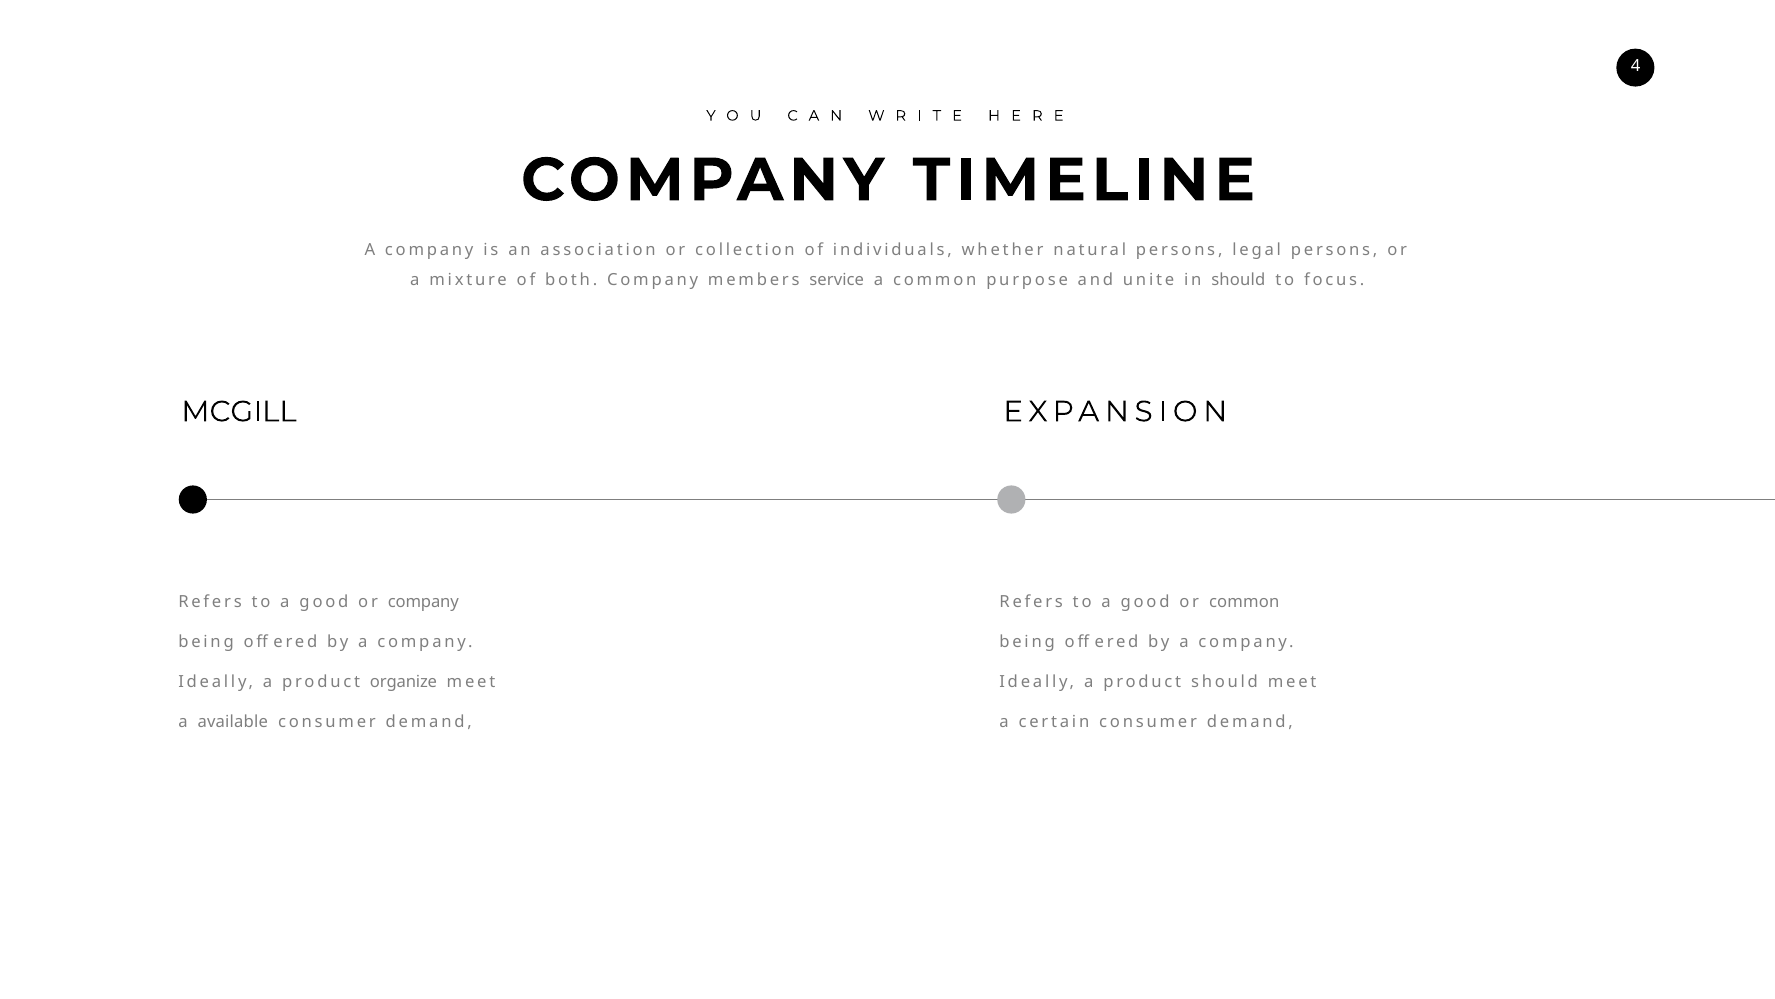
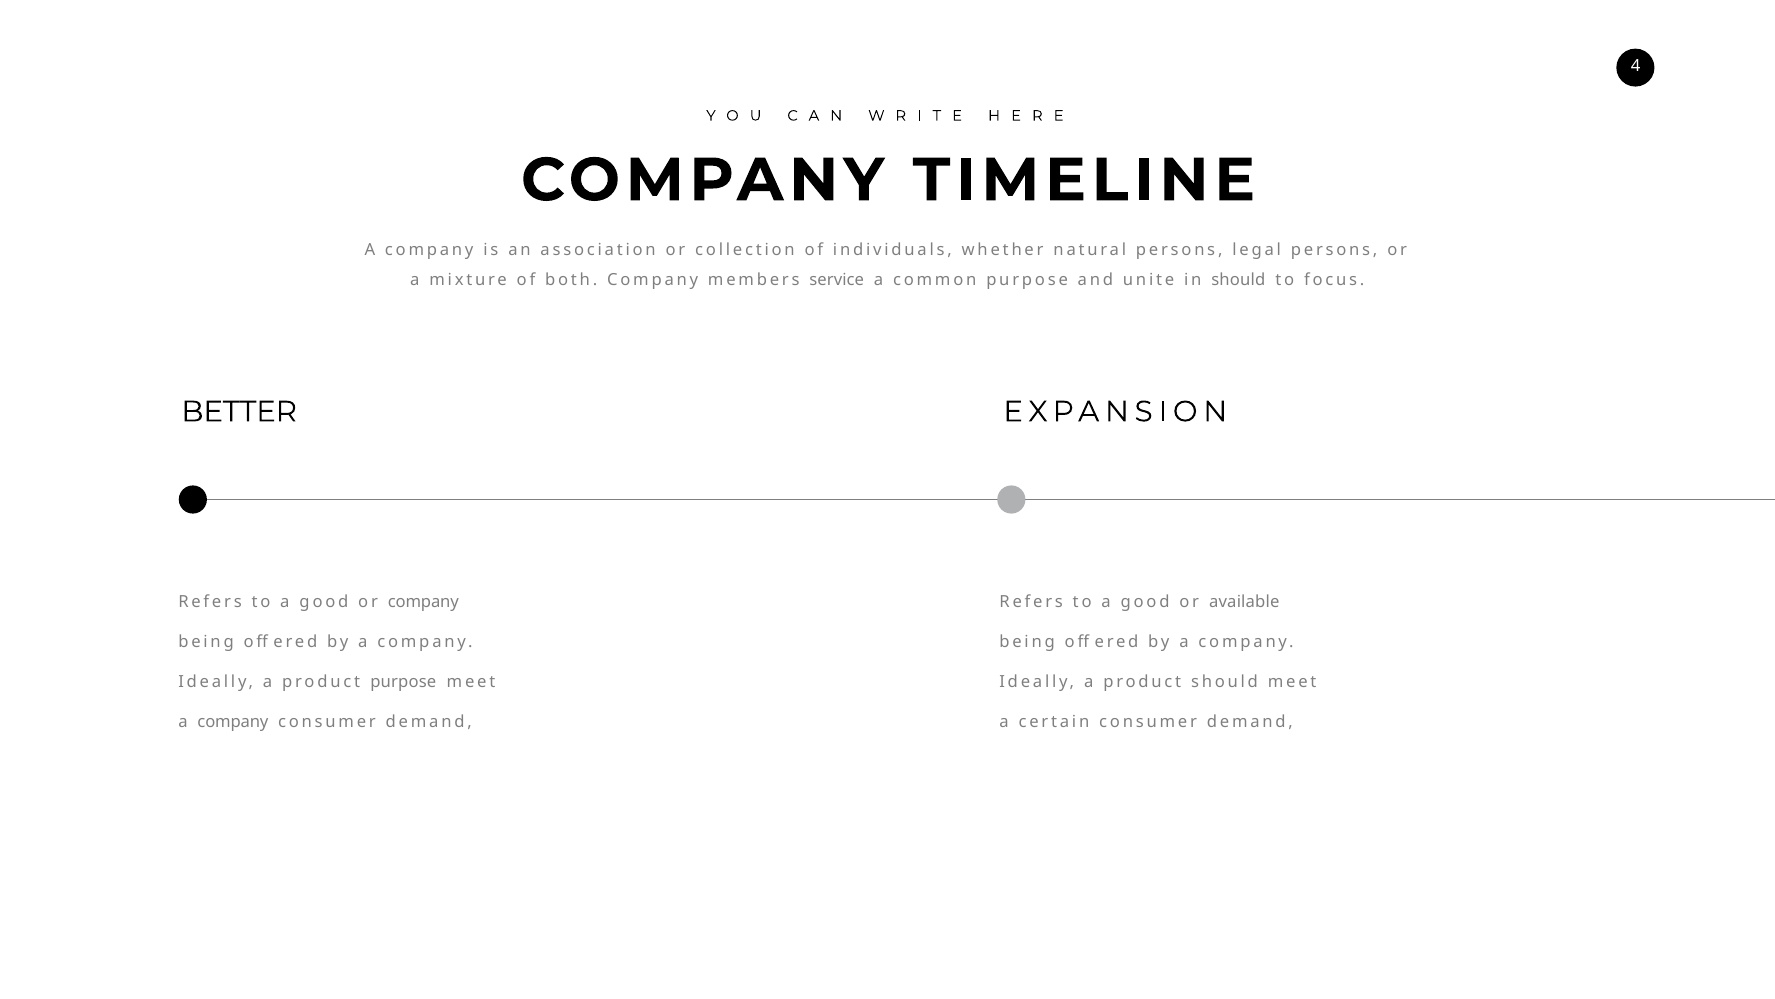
MCGILL: MCGILL -> BETTER (239, 412)
or common: common -> available (1244, 602)
product organize: organize -> purpose (403, 682)
available: available -> company (233, 721)
